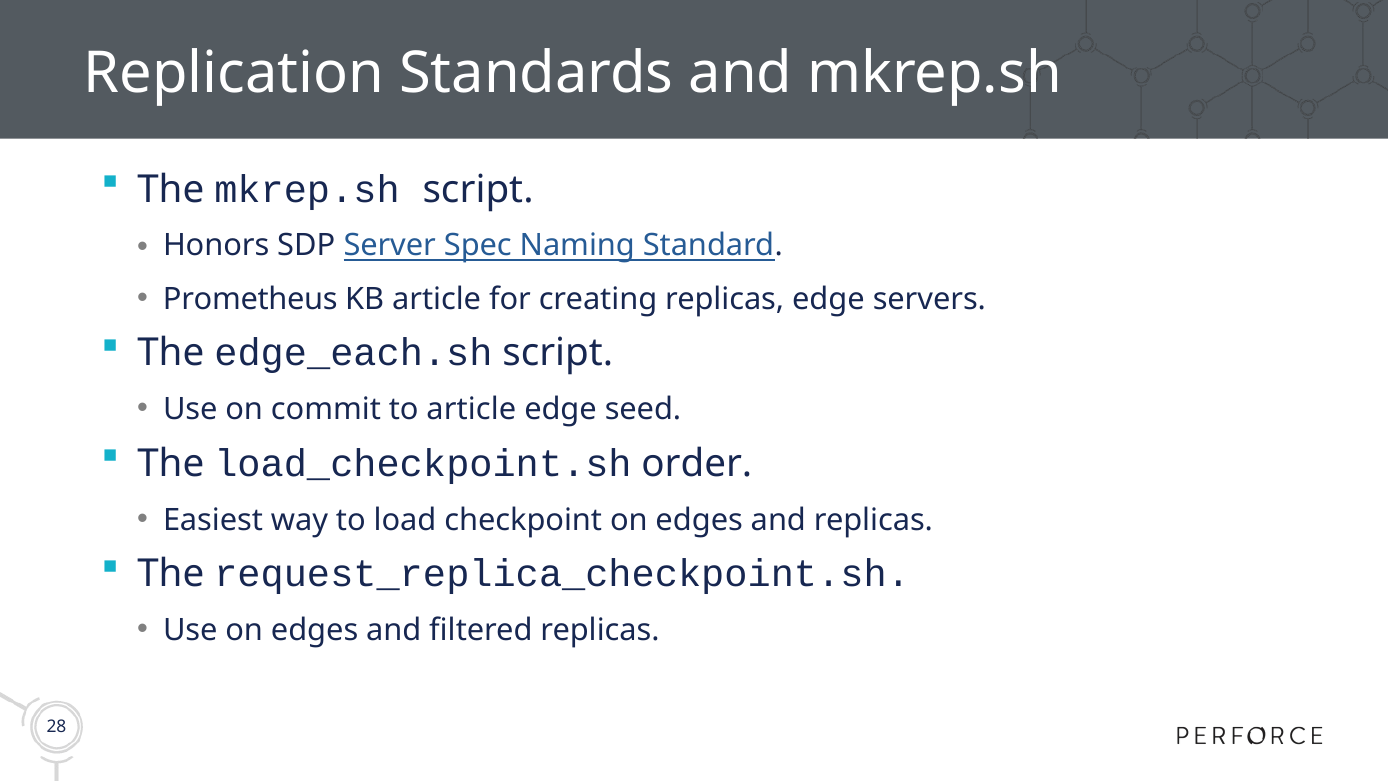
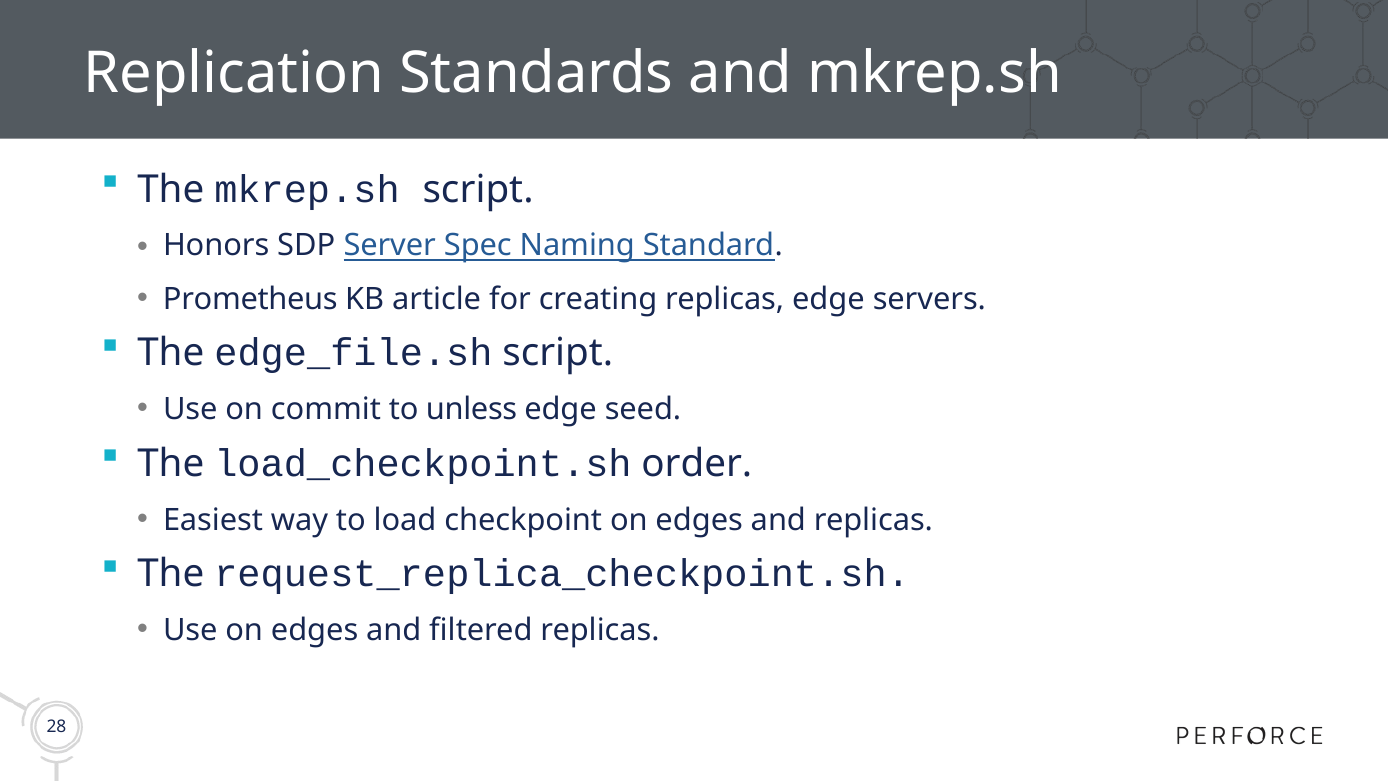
edge_each.sh: edge_each.sh -> edge_file.sh (353, 353)
to article: article -> unless (472, 409)
